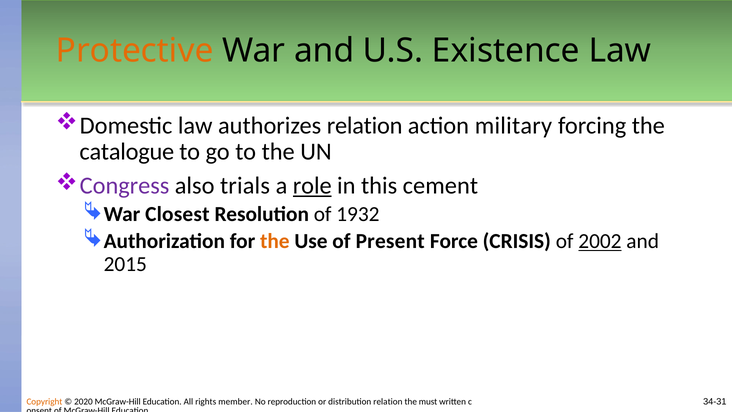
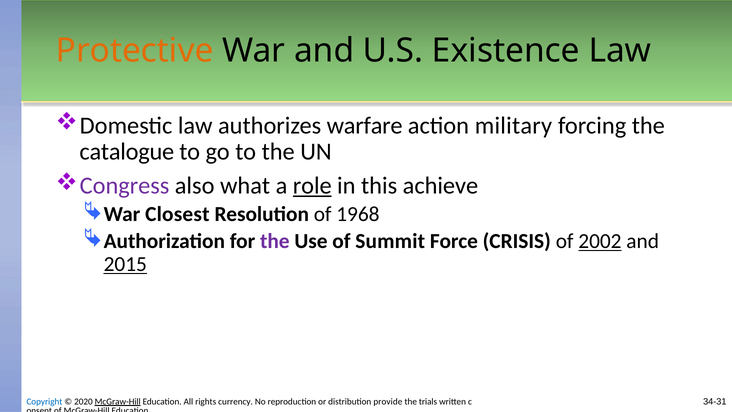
authorizes relation: relation -> warfare (365, 125)
trials: trials -> what (245, 186)
cement: cement -> achieve (440, 186)
1932: 1932 -> 1968 (358, 214)
the colour: orange -> purple (275, 241)
Present: Present -> Summit (390, 241)
2015 underline: none -> present (125, 264)
Copyright colour: orange -> blue (44, 401)
McGraw-Hill underline: none -> present (118, 401)
member: member -> currency (236, 401)
distribution relation: relation -> provide (388, 401)
must: must -> trials (428, 401)
